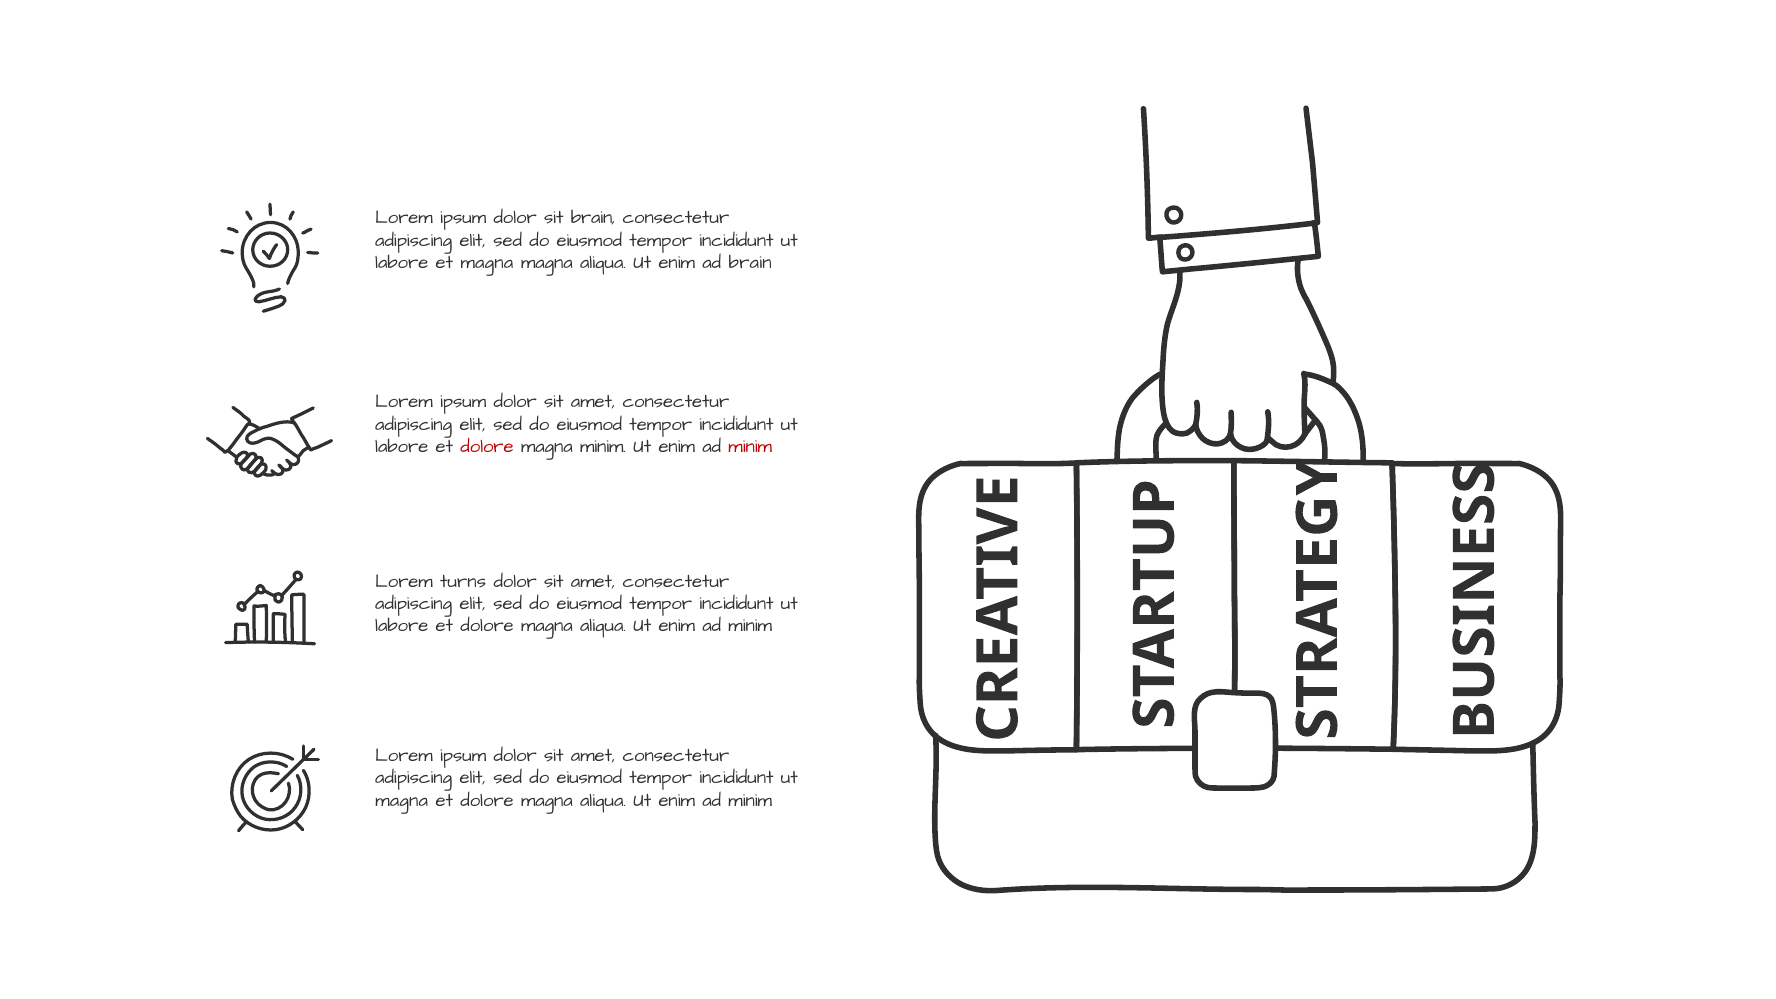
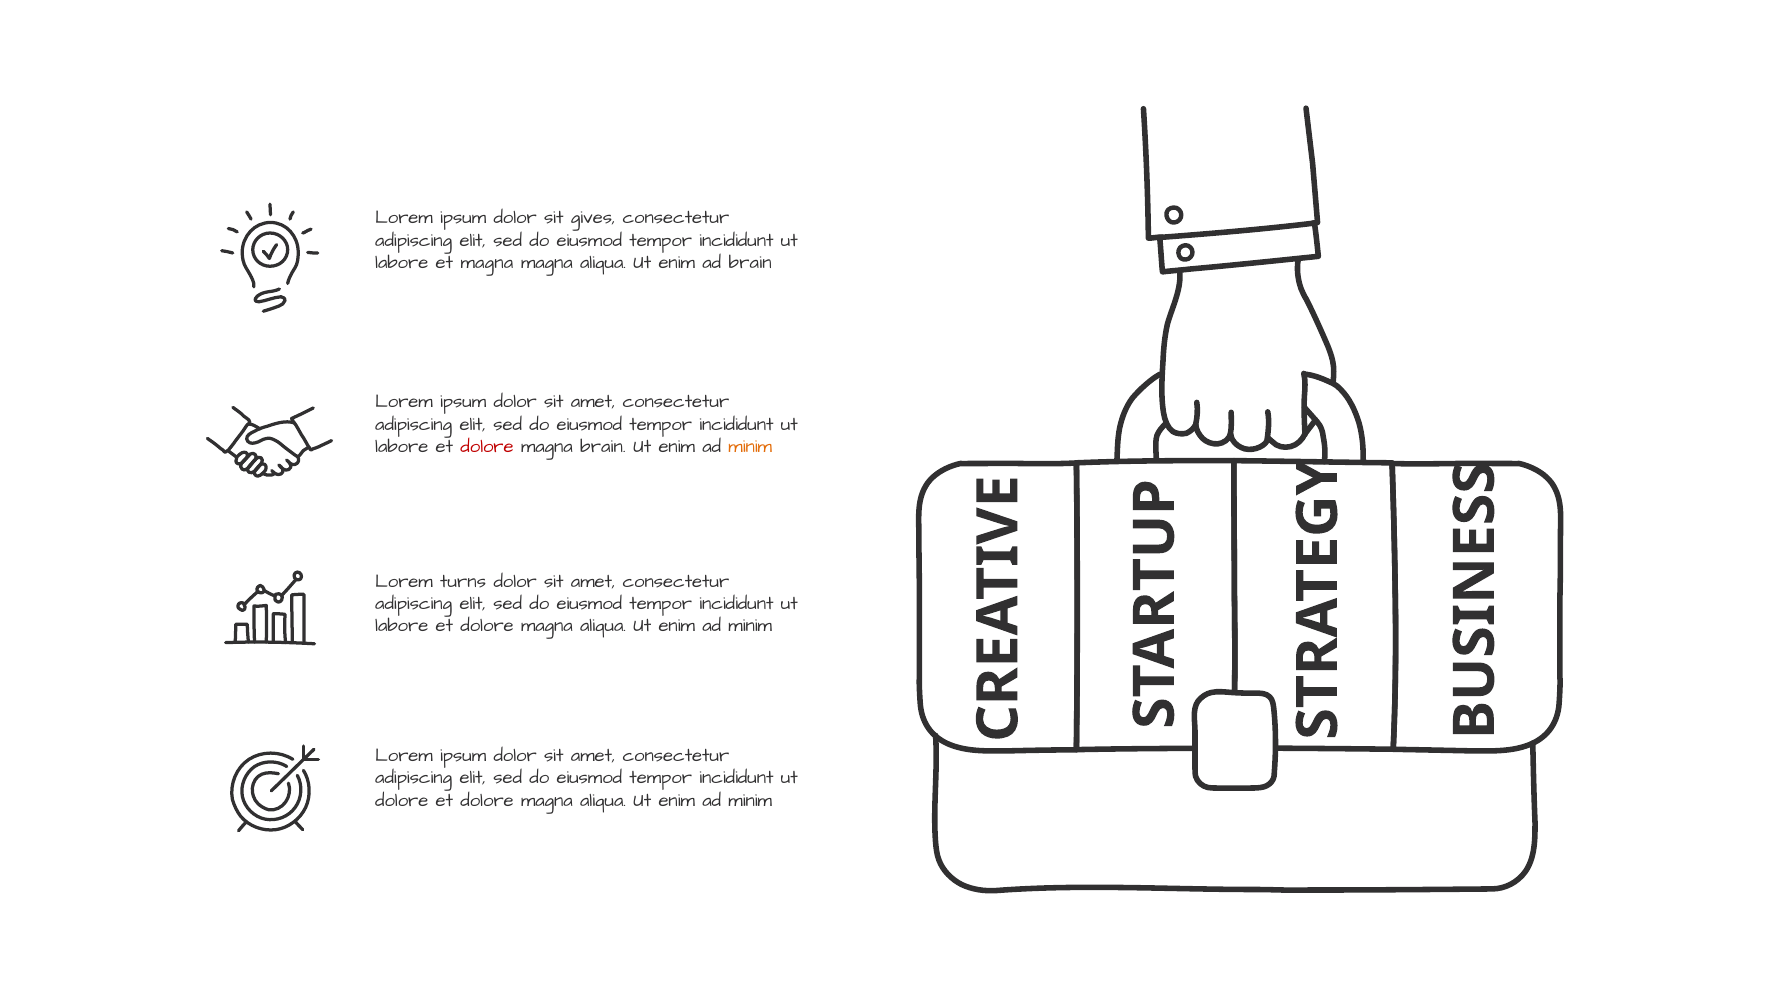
sit brain: brain -> gives (593, 218)
magna minim: minim -> brain (603, 446)
minim colour: red -> orange (750, 446)
magna: magna -> dolore (402, 800)
